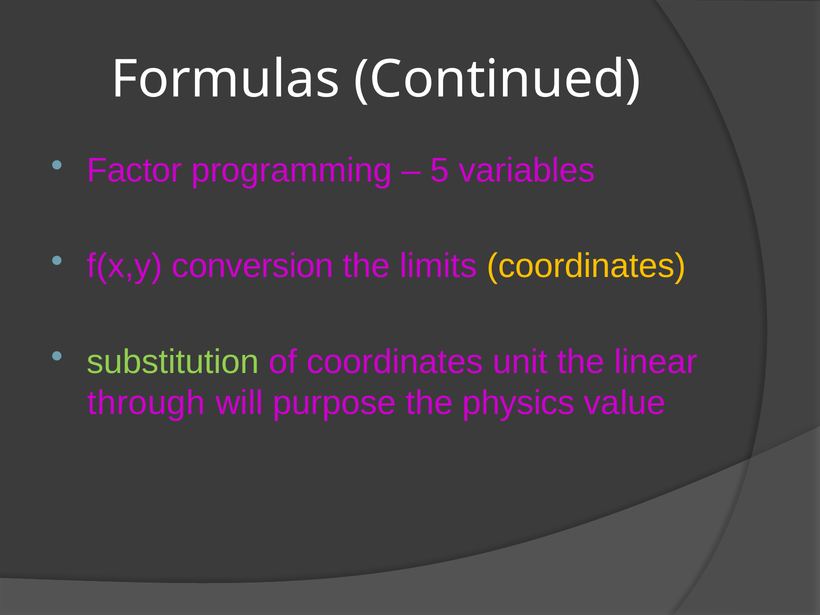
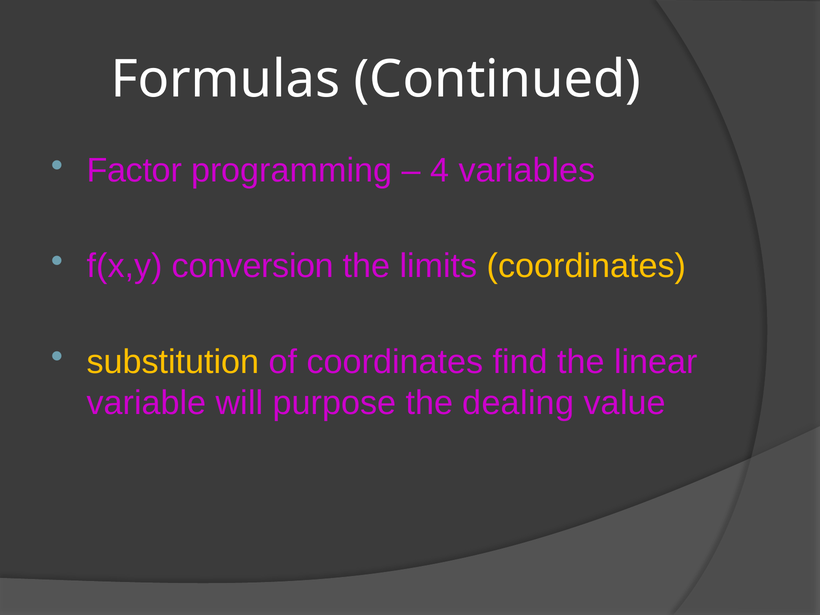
5: 5 -> 4 (440, 170)
substitution colour: light green -> yellow (173, 362)
unit: unit -> find (520, 362)
through: through -> variable (147, 403)
physics: physics -> dealing (518, 403)
